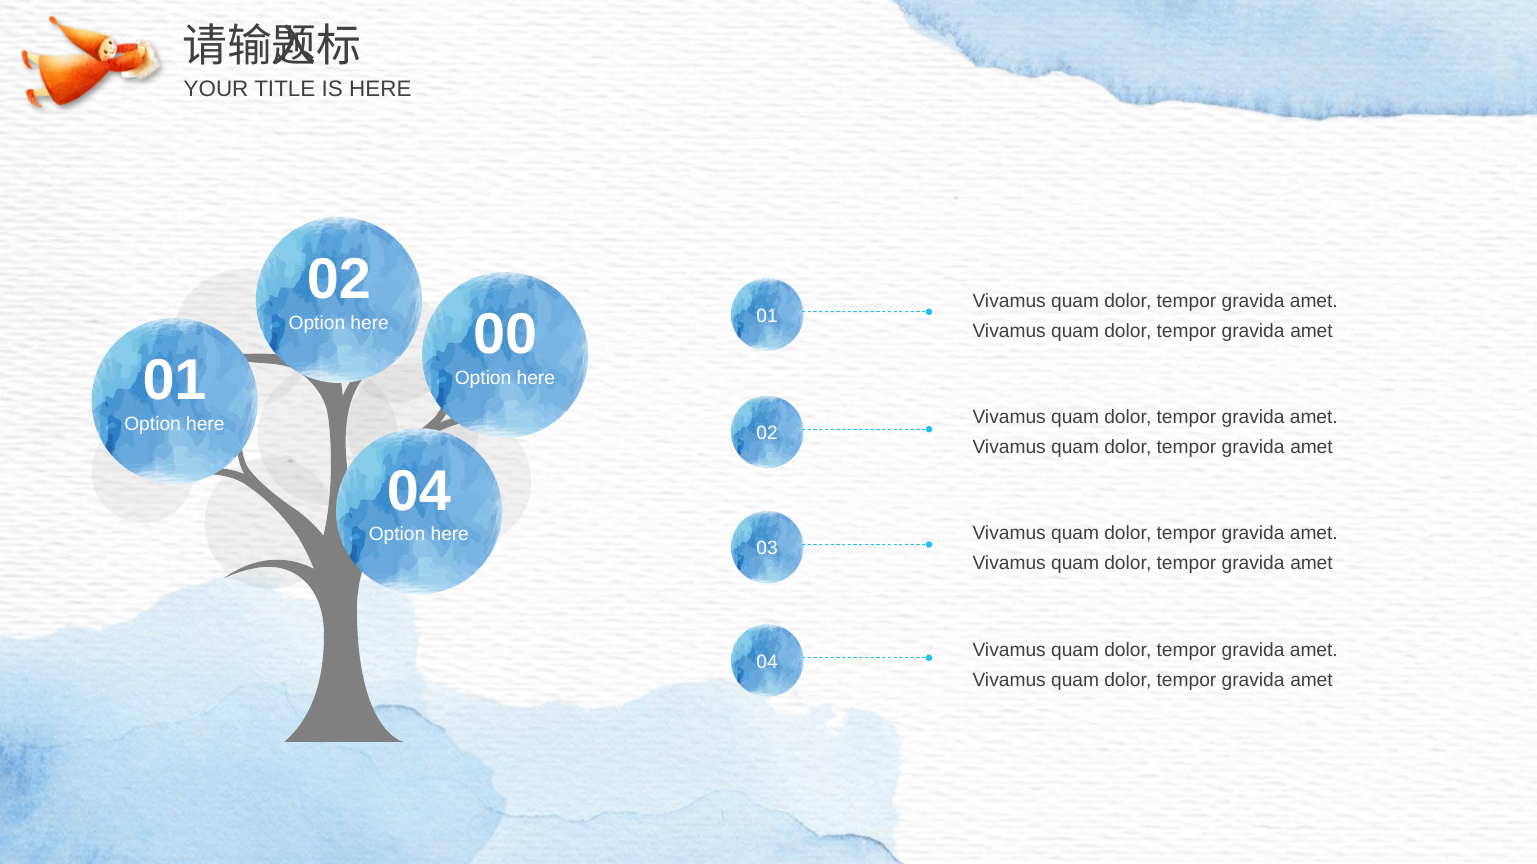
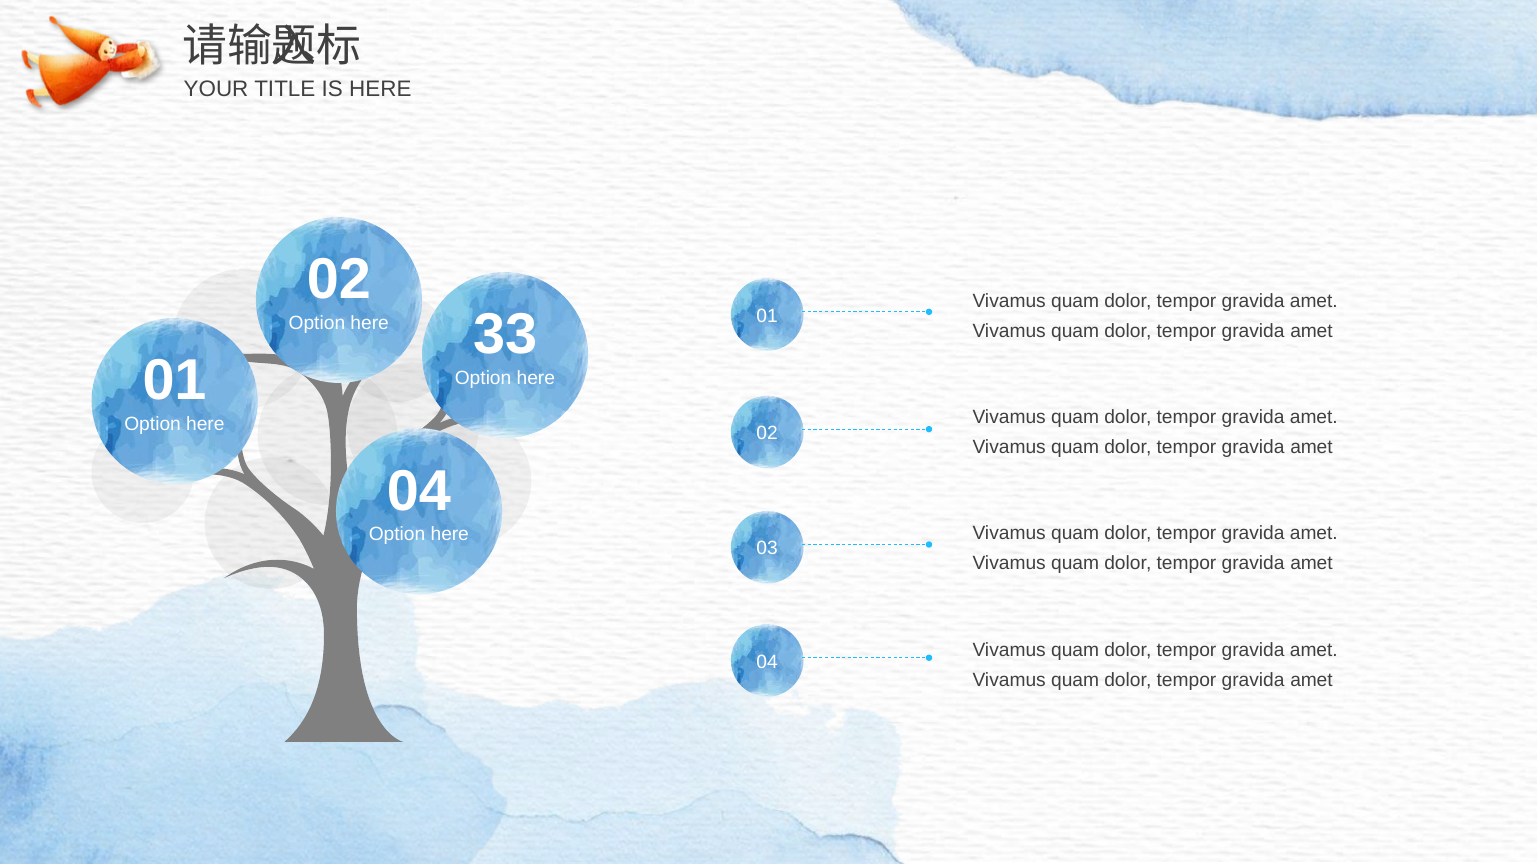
00: 00 -> 33 (505, 335)
